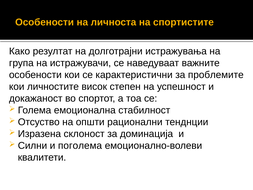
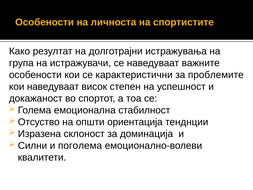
кои личностите: личностите -> наведуваат (53, 87)
рационални: рационални -> ориентација (135, 122)
